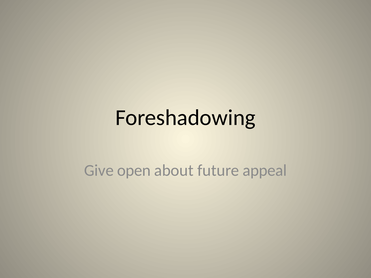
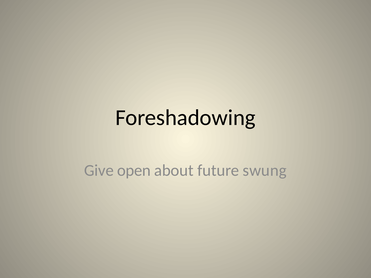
appeal: appeal -> swung (265, 171)
